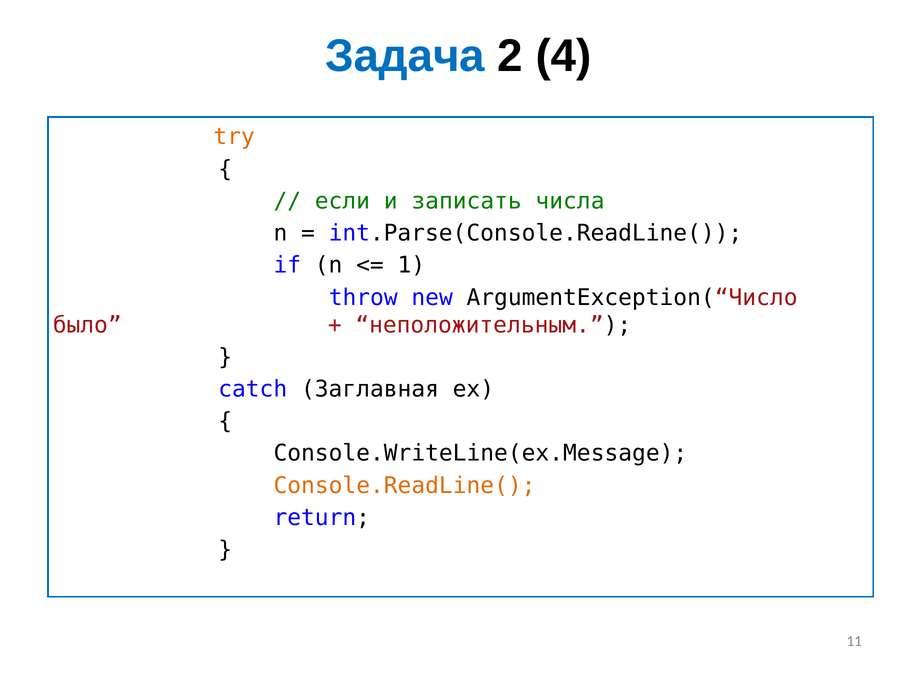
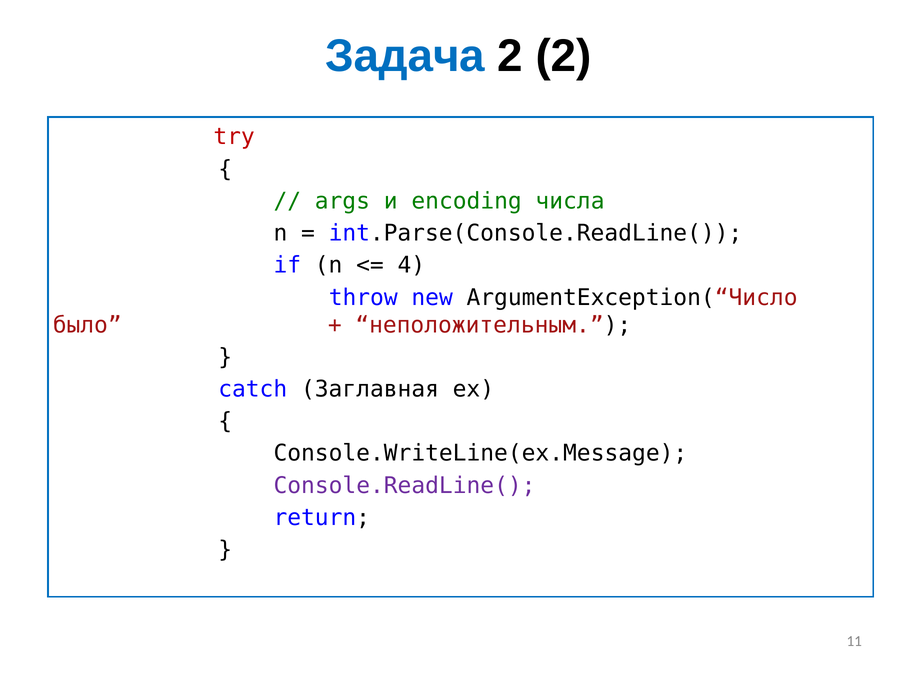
2 4: 4 -> 2 (564, 56)
try colour: orange -> red (234, 137)
если: если -> args (342, 201)
записать: записать -> encoding (467, 201)
1: 1 -> 4 (411, 265)
Console.ReadLine( colour: orange -> purple (405, 485)
